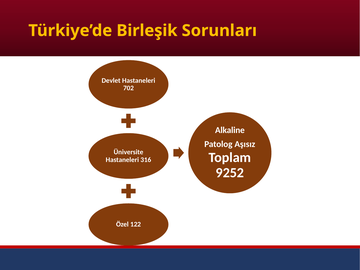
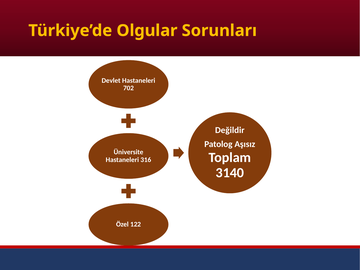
Birleşik: Birleşik -> Olgular (147, 31)
Alkaline: Alkaline -> Değildir (230, 130)
9252: 9252 -> 3140 (230, 173)
